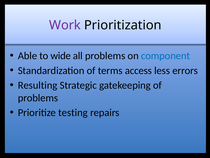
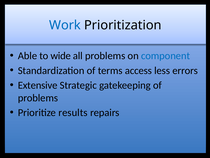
Work colour: purple -> blue (65, 25)
Resulting: Resulting -> Extensive (38, 85)
testing: testing -> results (73, 112)
